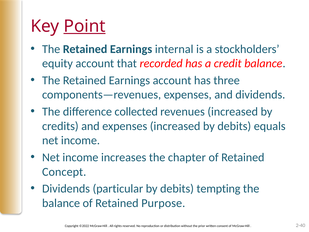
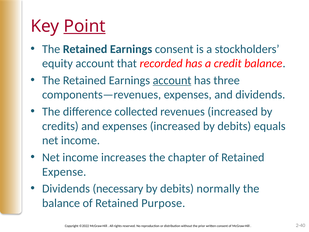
Earnings internal: internal -> consent (174, 49)
account underline: none -> present (172, 80)
Concept: Concept -> Expense (64, 172)
particular: particular -> necessary (118, 188)
tempting: tempting -> normally (218, 188)
